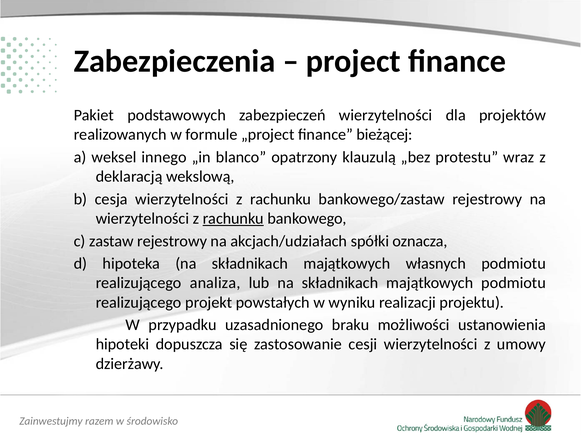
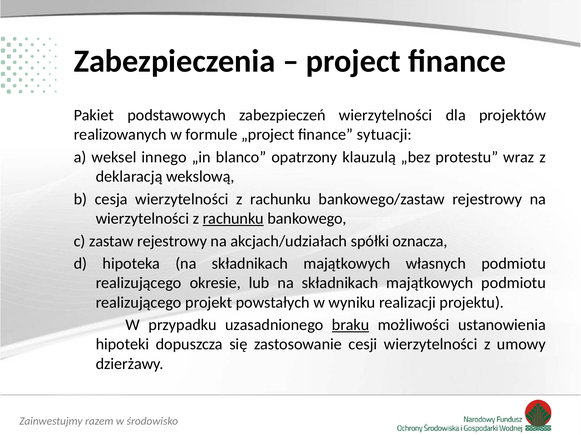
bieżącej: bieżącej -> sytuacji (384, 135)
analiza: analiza -> okresie (215, 284)
braku underline: none -> present (351, 326)
